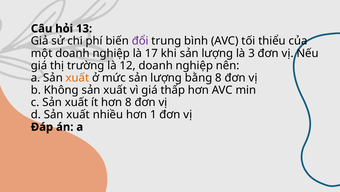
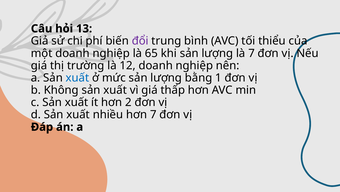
17: 17 -> 65 (151, 53)
là 3: 3 -> 7 (252, 53)
xuất colour: orange -> blue (77, 78)
bằng 8: 8 -> 1 (218, 78)
hơn 8: 8 -> 2 (128, 102)
hơn 1: 1 -> 7 (153, 114)
